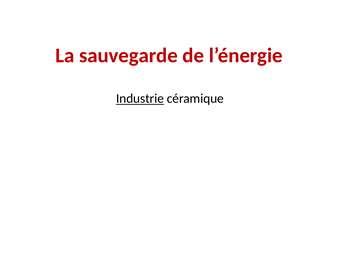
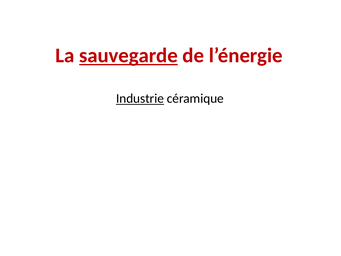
sauvegarde underline: none -> present (128, 55)
